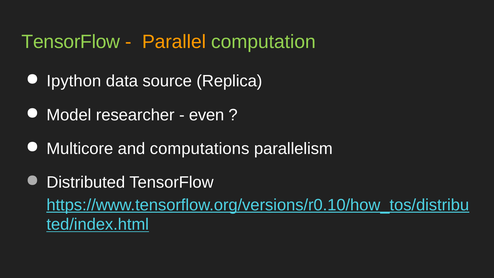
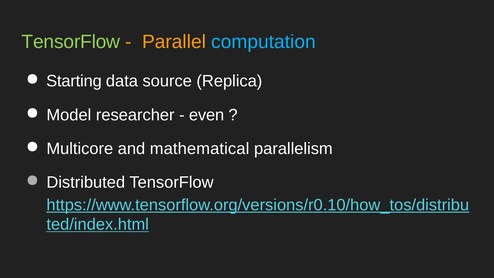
computation colour: light green -> light blue (264, 42)
Ipython: Ipython -> Starting (74, 81)
computations: computations -> mathematical (200, 149)
